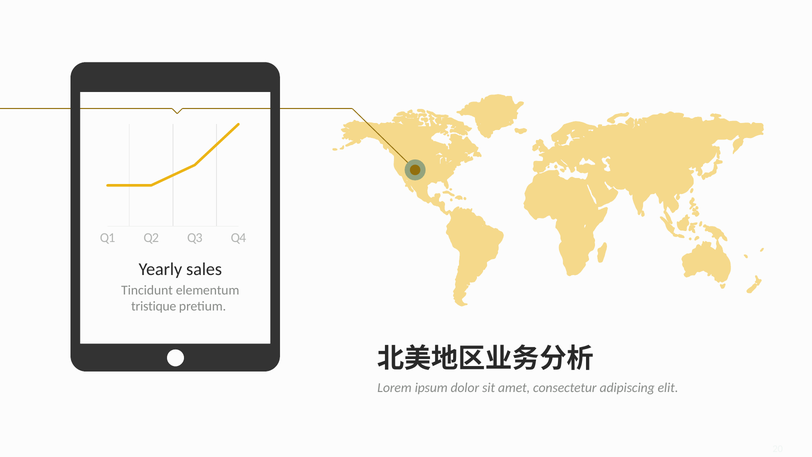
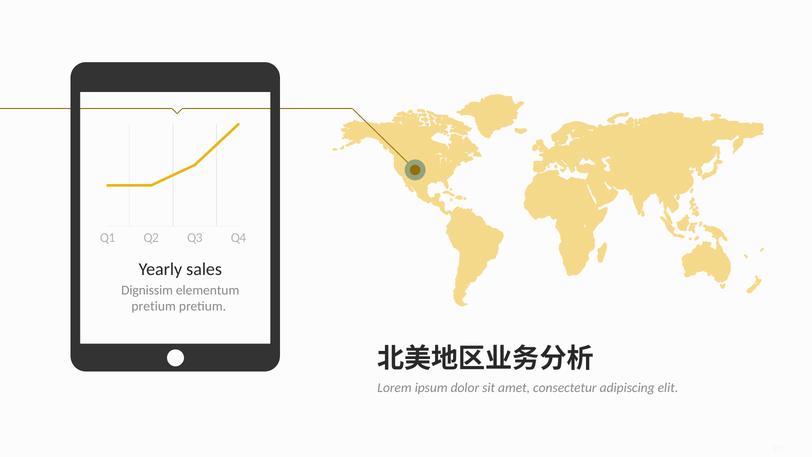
Tincidunt: Tincidunt -> Dignissim (147, 290)
tristique: tristique -> pretium (154, 306)
